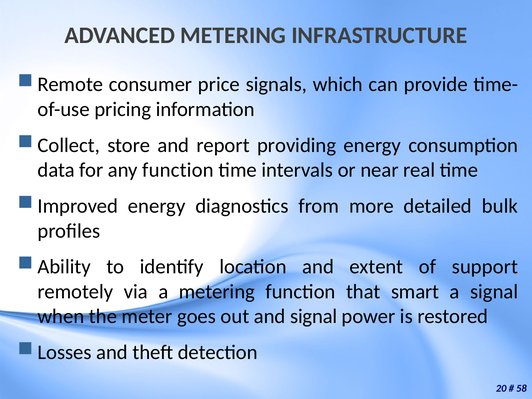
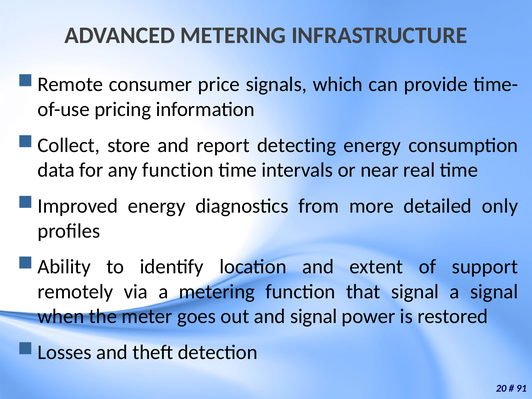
providing: providing -> detecting (297, 145)
bulk: bulk -> only (500, 206)
that smart: smart -> signal (415, 292)
58: 58 -> 91 (521, 388)
